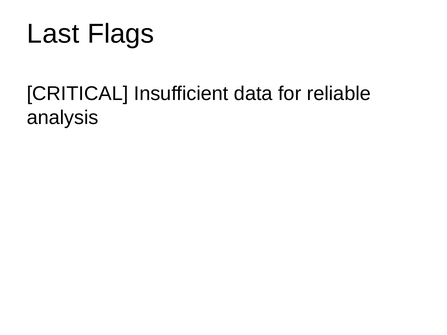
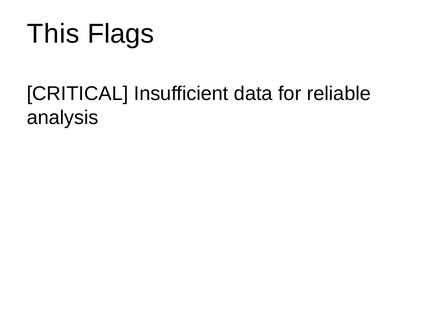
Last: Last -> This (53, 34)
